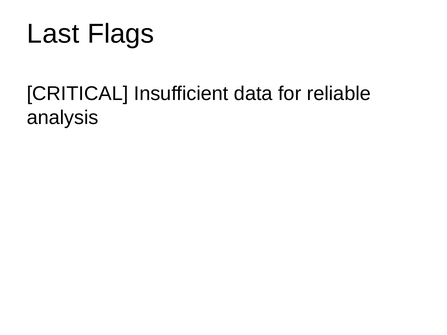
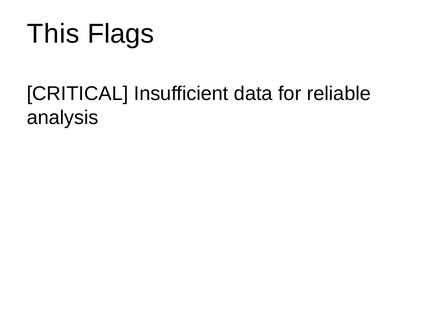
Last: Last -> This (53, 34)
